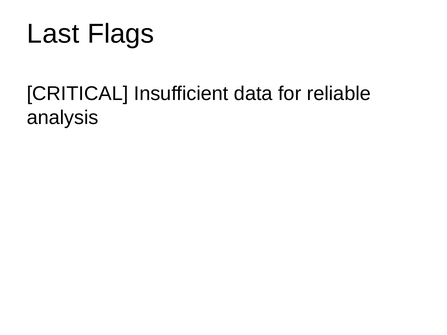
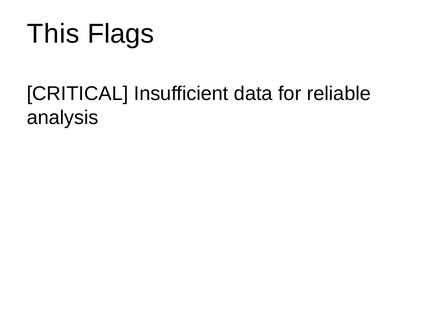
Last: Last -> This (53, 34)
